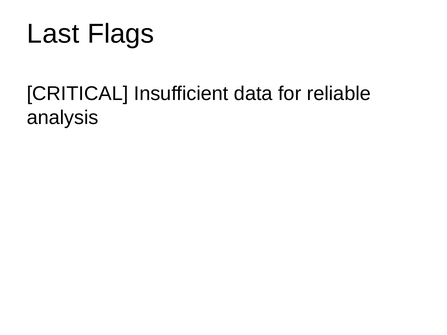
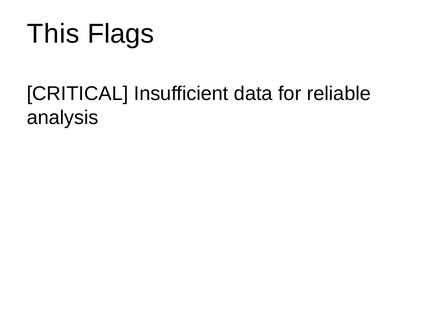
Last: Last -> This (53, 34)
